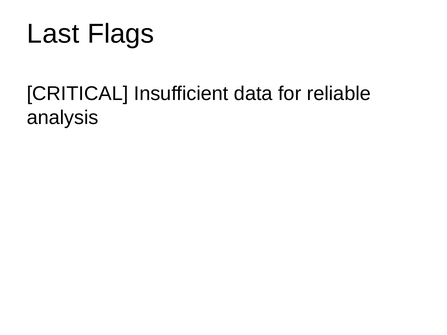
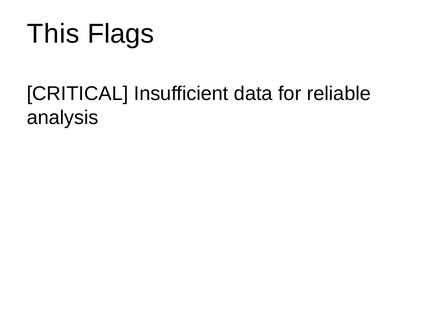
Last: Last -> This (53, 34)
